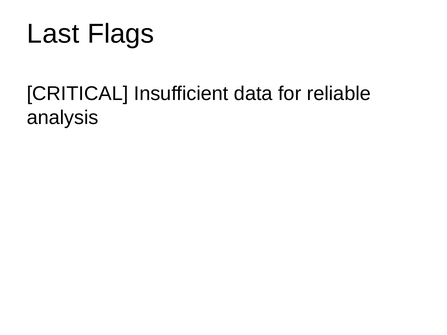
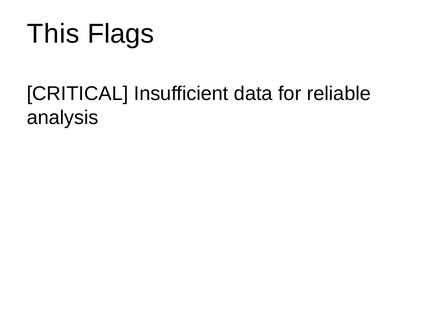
Last: Last -> This (53, 34)
